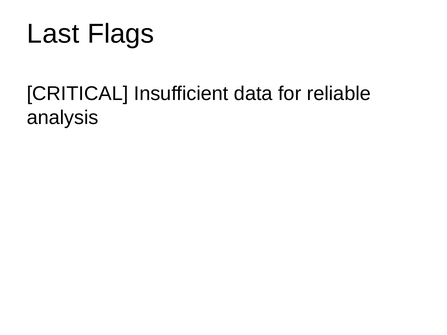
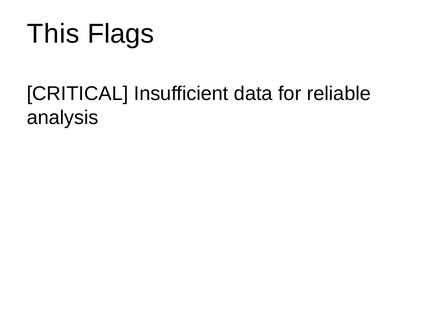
Last: Last -> This (53, 34)
